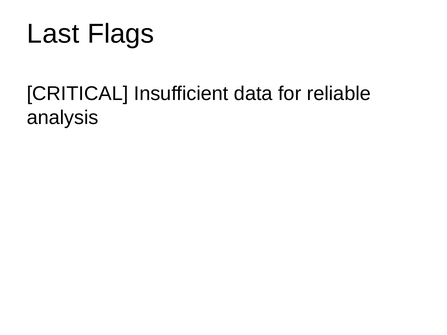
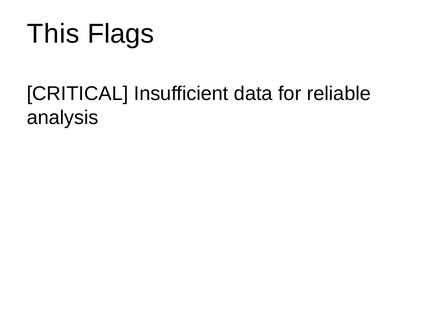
Last: Last -> This (53, 34)
